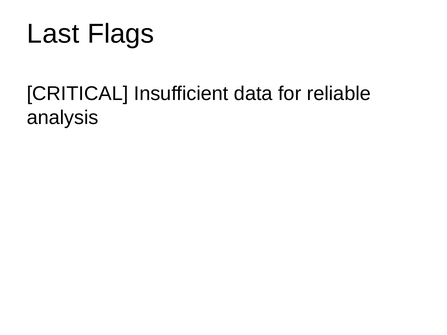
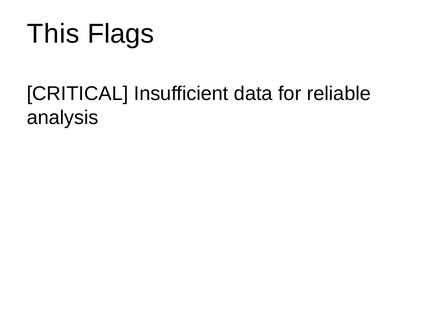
Last: Last -> This (53, 34)
